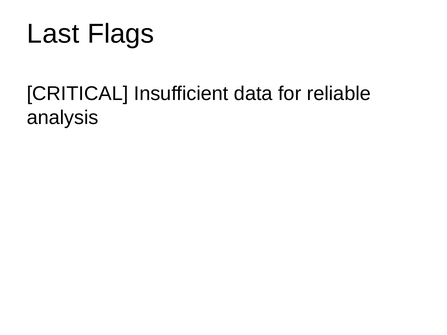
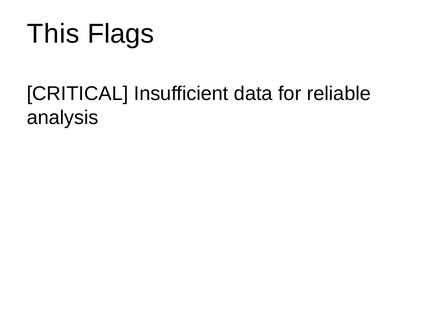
Last: Last -> This (53, 34)
